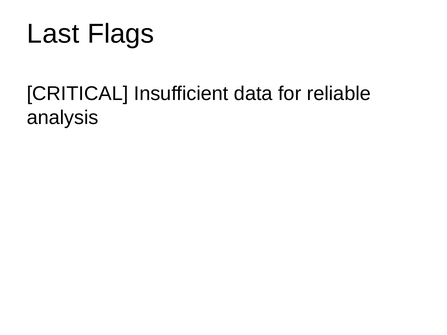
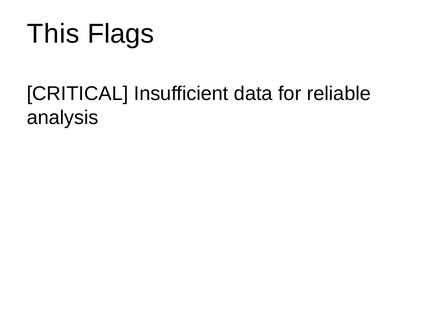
Last: Last -> This (53, 34)
